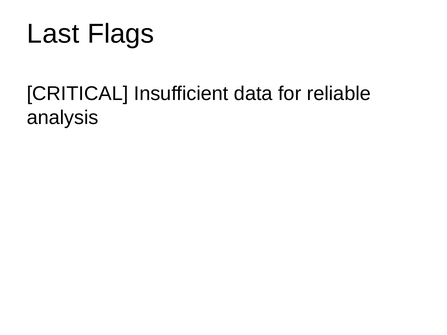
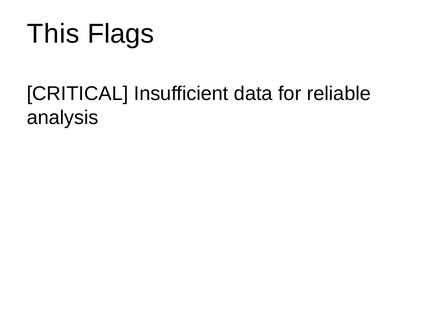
Last: Last -> This (53, 34)
